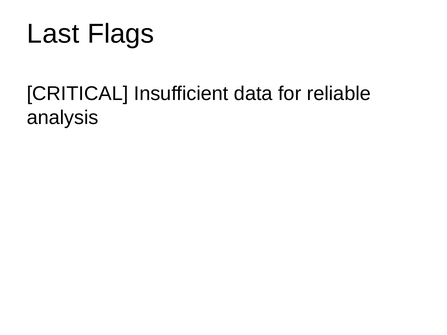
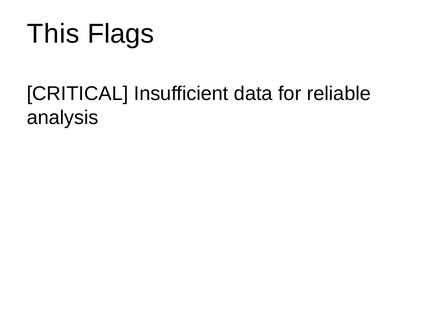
Last: Last -> This (53, 34)
